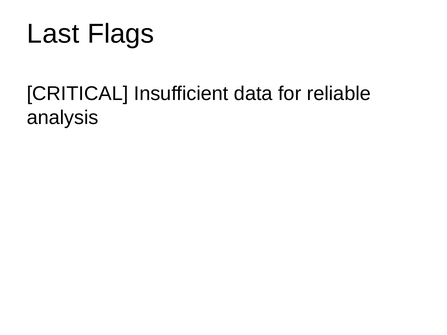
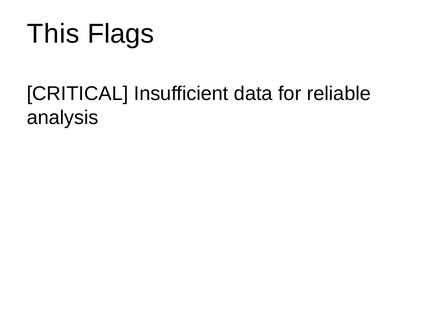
Last: Last -> This (53, 34)
